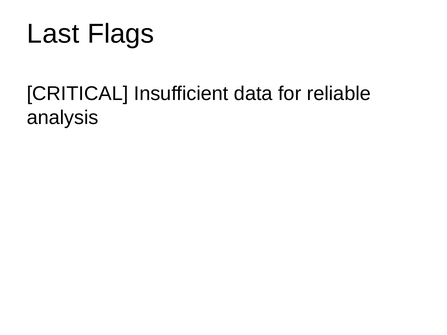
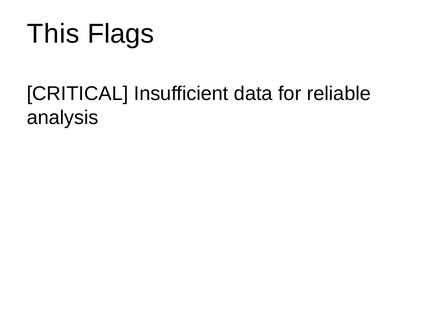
Last: Last -> This (53, 34)
